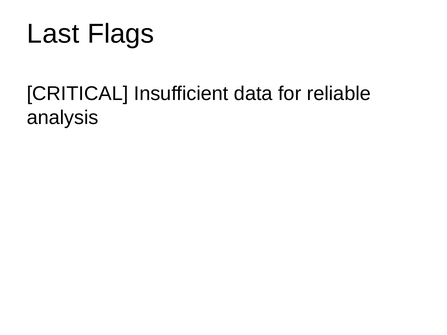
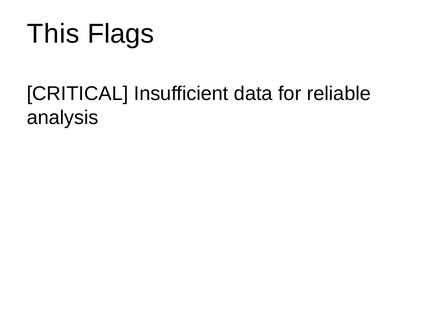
Last: Last -> This (53, 34)
